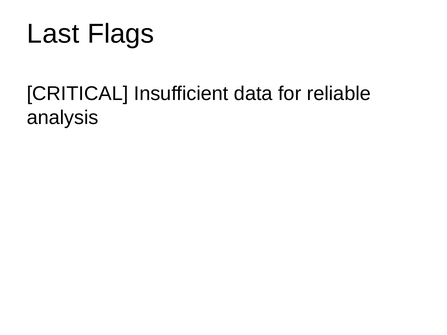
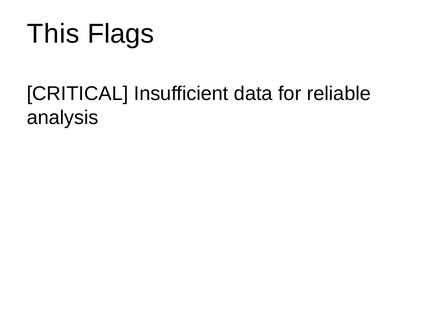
Last: Last -> This (53, 34)
